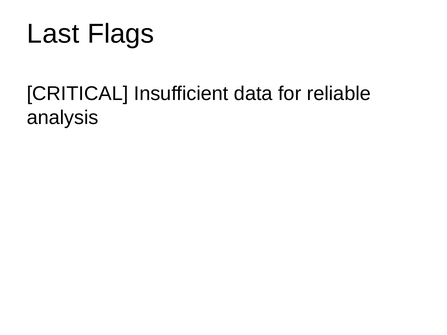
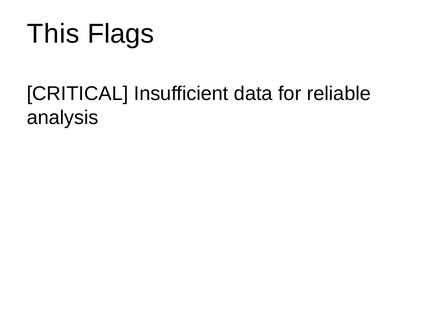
Last: Last -> This (53, 34)
